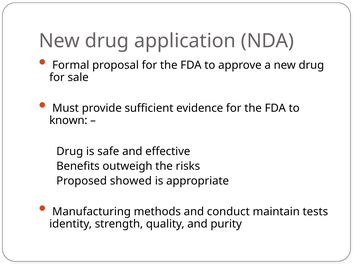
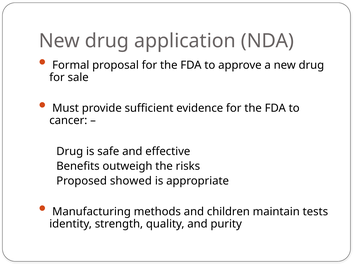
known: known -> cancer (68, 120)
conduct: conduct -> children (228, 211)
